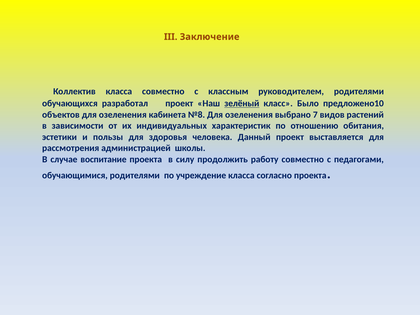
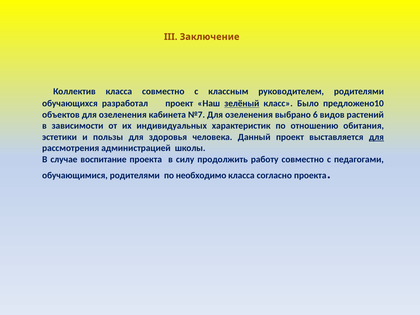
№8: №8 -> №7 (197, 115)
7: 7 -> 6 (315, 115)
для underline: none -> present (376, 137)
учреждение: учреждение -> необходимо (201, 175)
